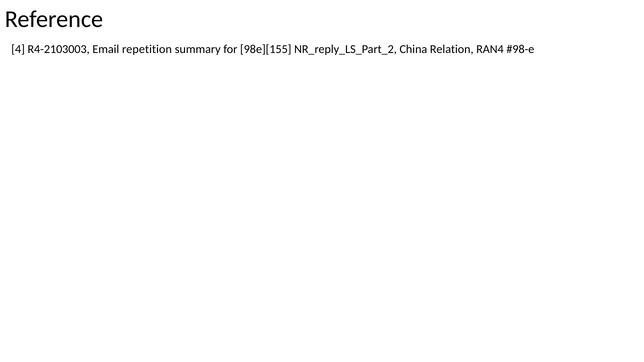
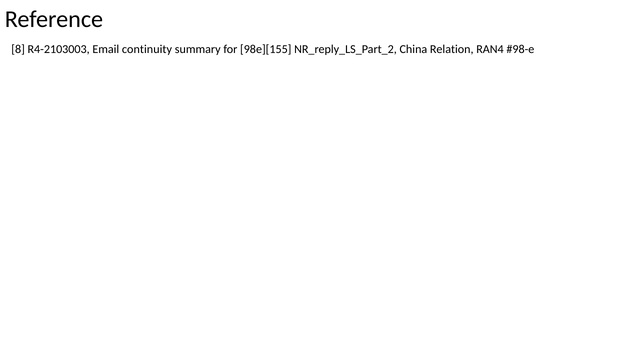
4: 4 -> 8 (18, 49)
repetition: repetition -> continuity (147, 49)
